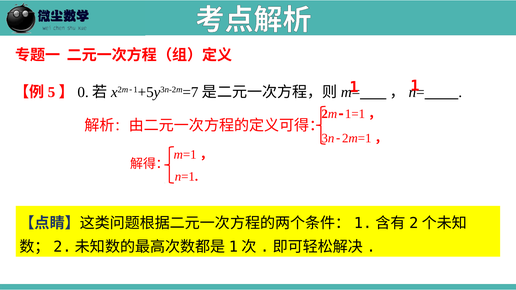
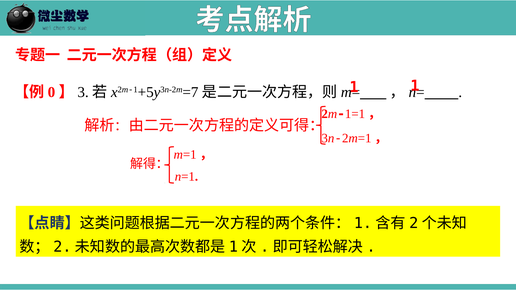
5: 5 -> 0 (51, 92)
0: 0 -> 3 (83, 92)
